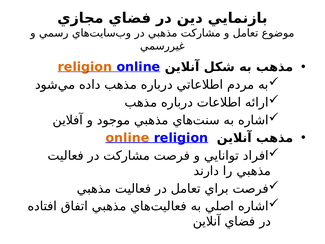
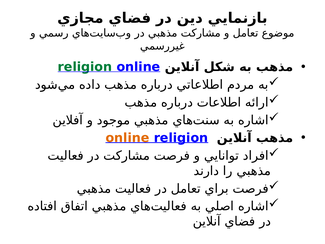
religion colour: orange -> green (85, 67)
